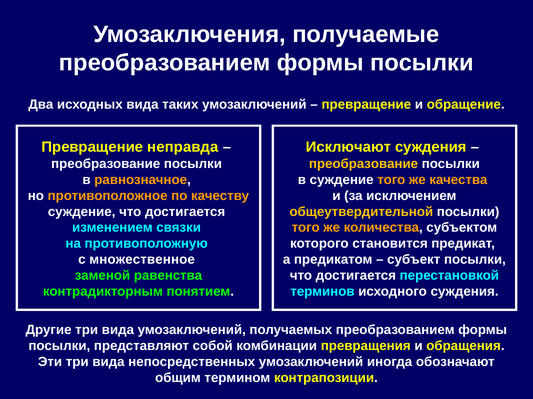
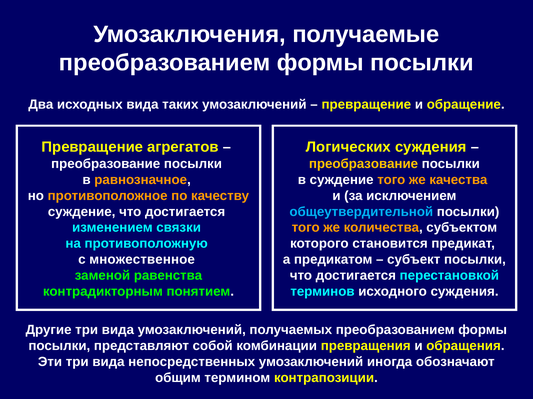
неправда: неправда -> агрегатов (183, 147)
Исключают: Исключают -> Логических (348, 147)
общеутвердительной colour: yellow -> light blue (361, 212)
